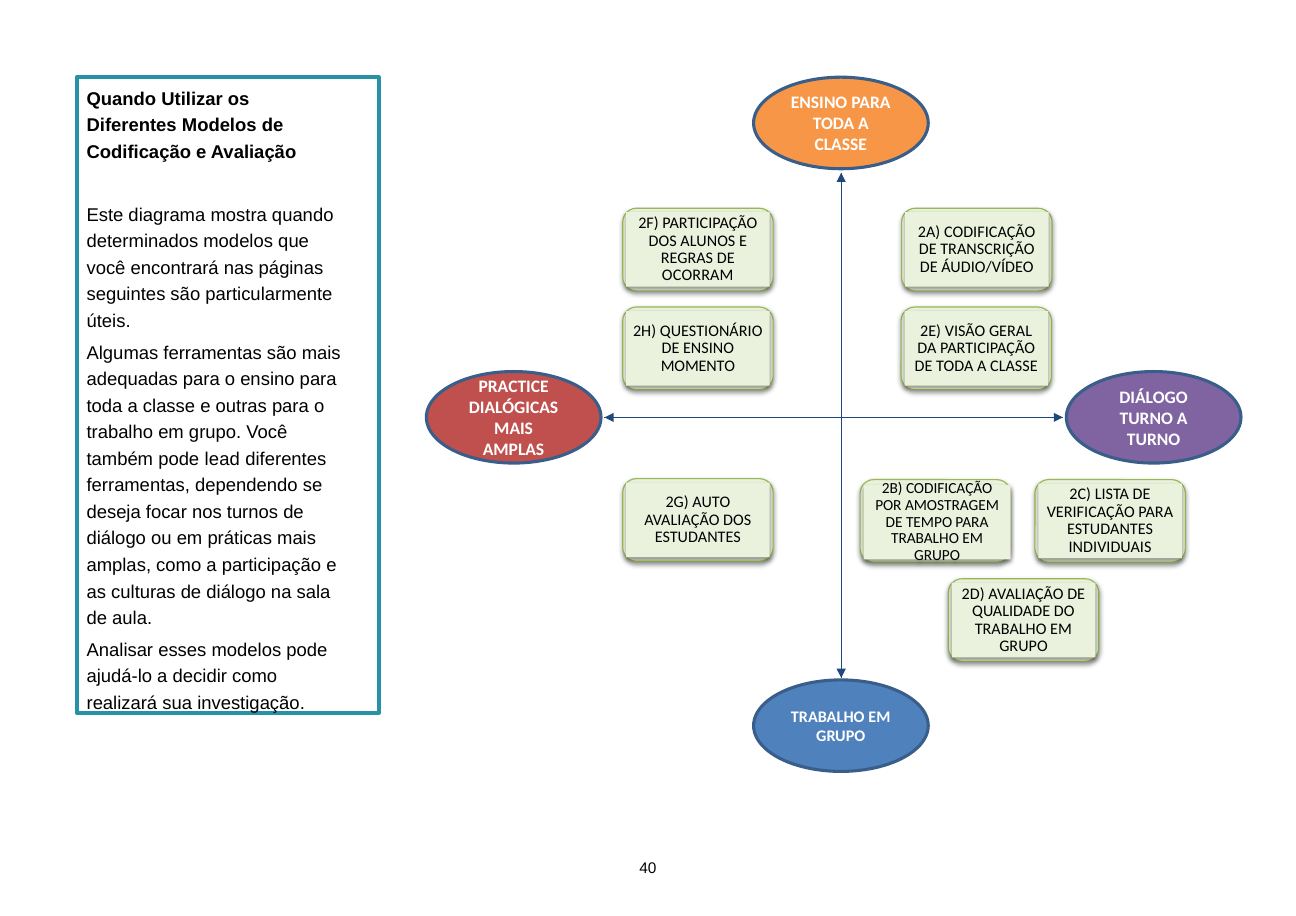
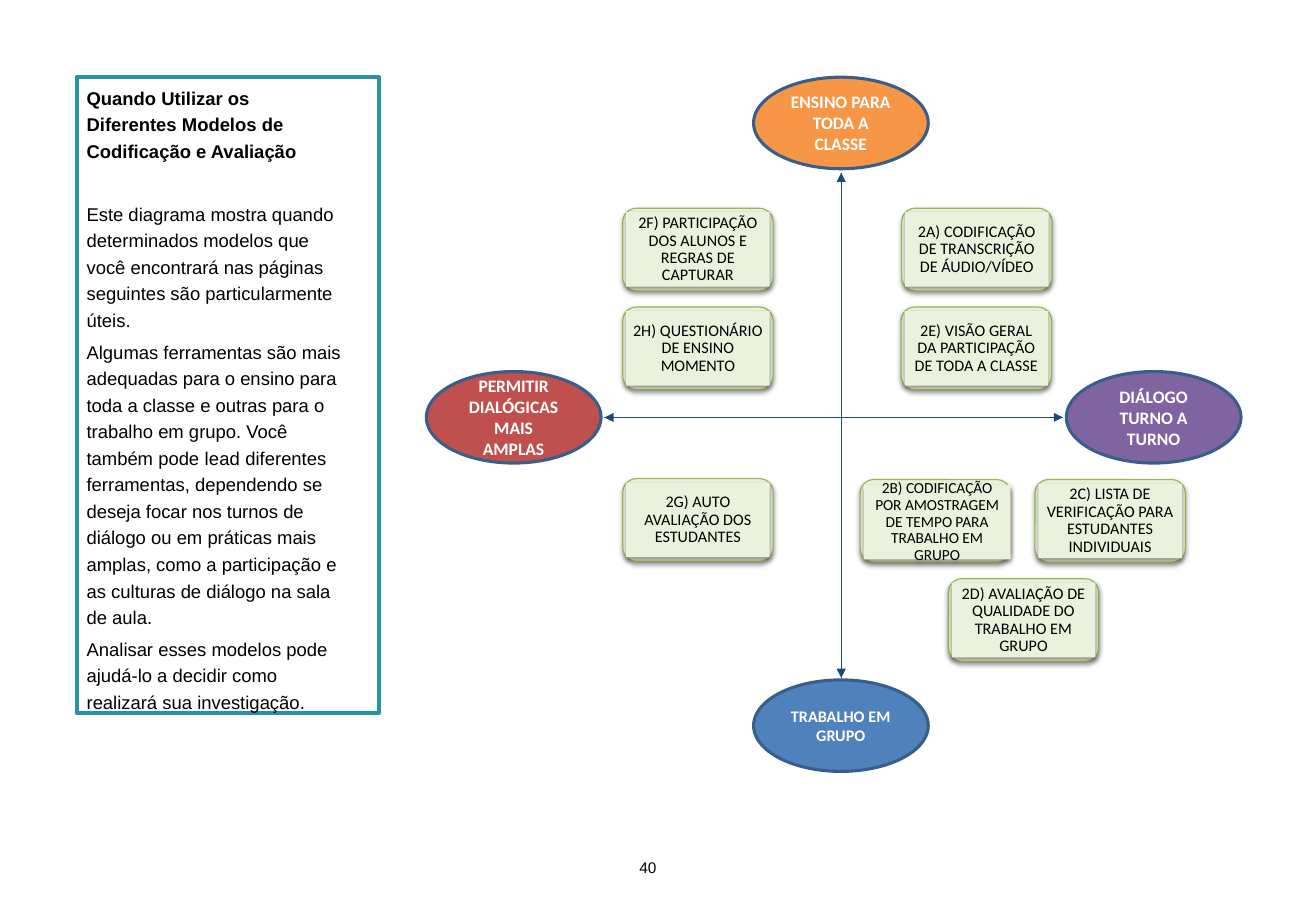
OCORRAM: OCORRAM -> CAPTURAR (698, 276)
PRACTICE: PRACTICE -> PERMITIR (514, 387)
